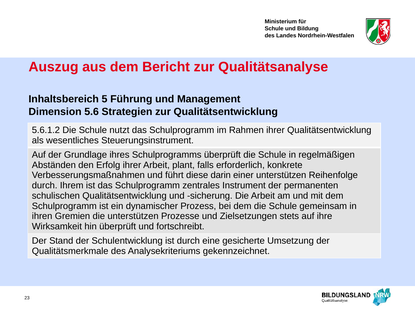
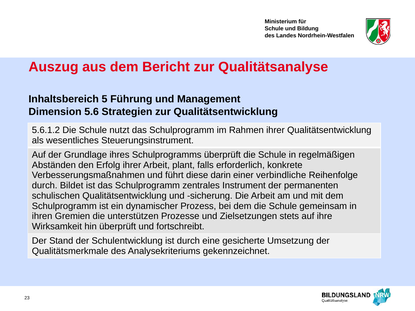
einer unterstützen: unterstützen -> verbindliche (281, 175)
Ihrem: Ihrem -> Bildet (72, 186)
